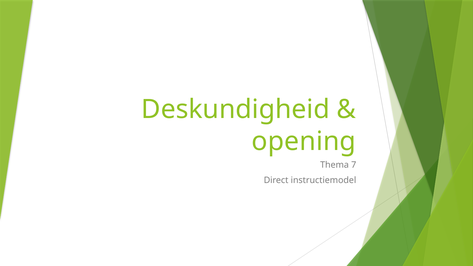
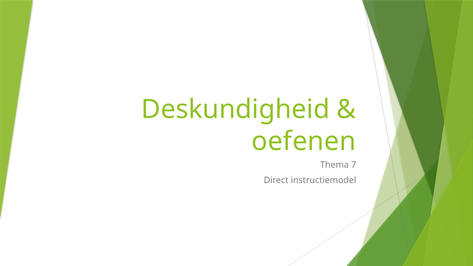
opening: opening -> oefenen (304, 141)
